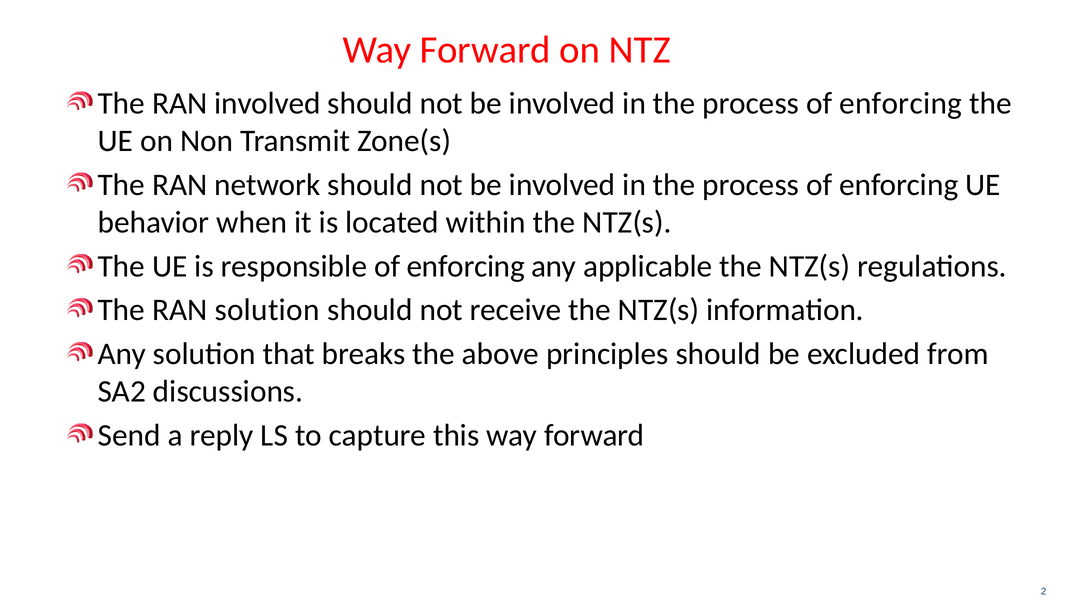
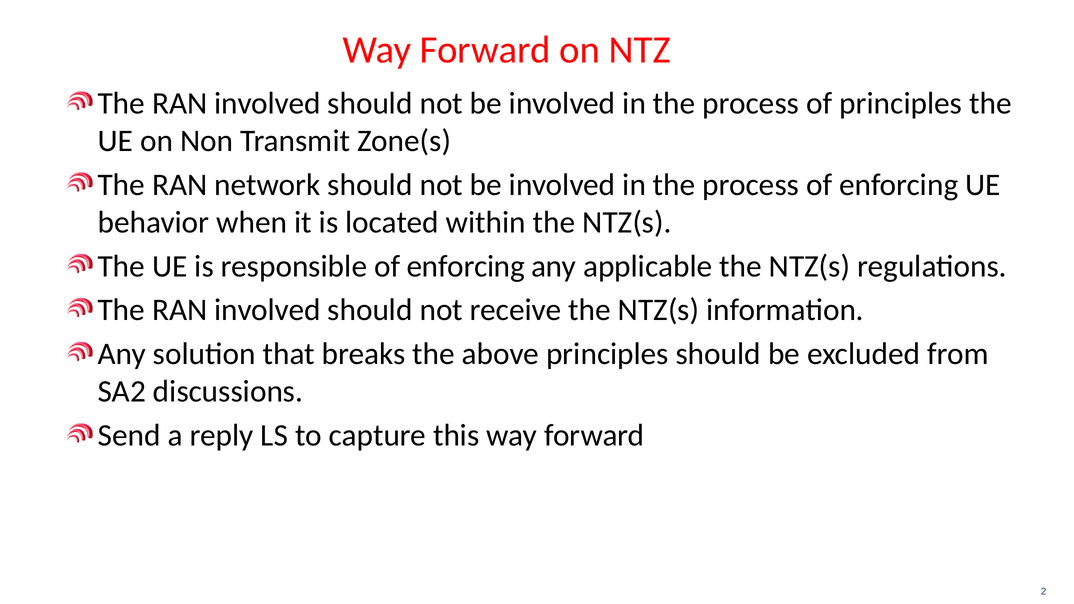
enforcing: enforcing -> principles (901, 103)
solution: solution -> involved (267, 310)
